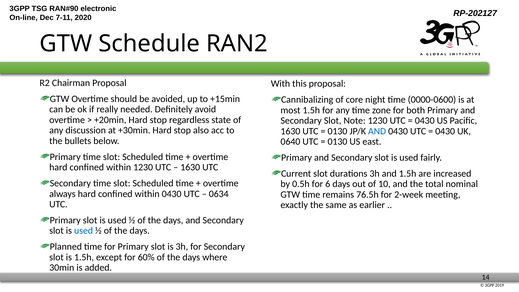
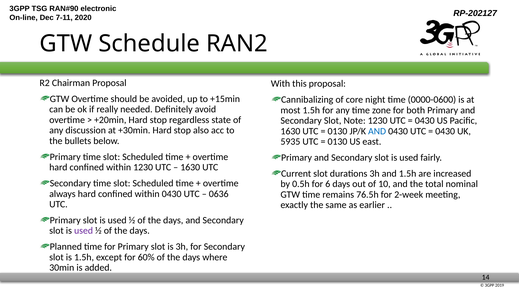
0640: 0640 -> 5935 (290, 142)
0634: 0634 -> 0636 (219, 194)
used colour: blue -> purple (84, 231)
